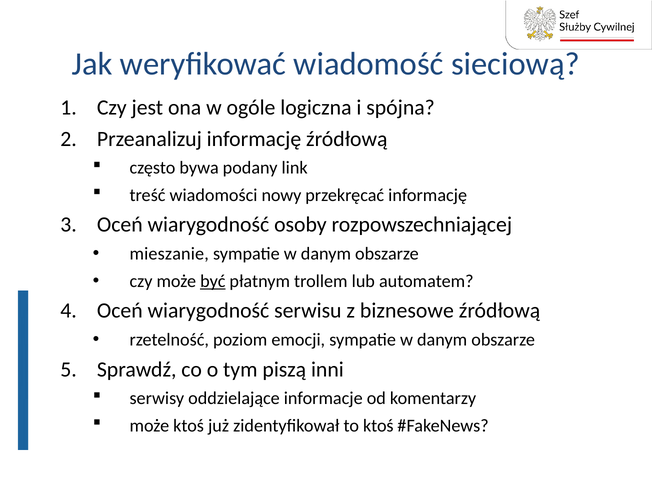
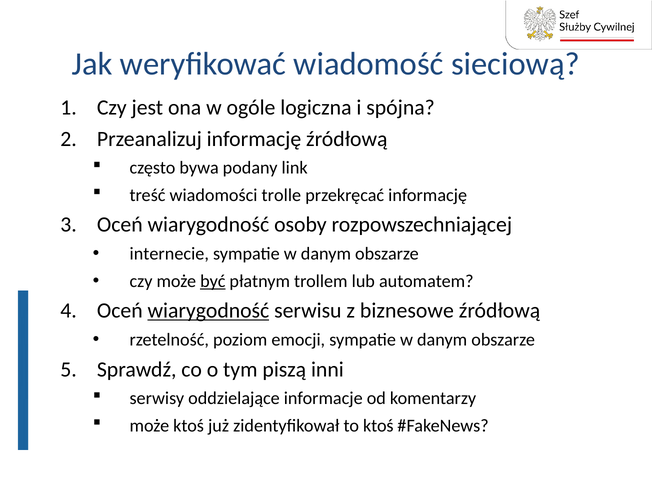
nowy: nowy -> trolle (281, 195)
mieszanie: mieszanie -> internecie (169, 254)
wiarygodność underline: none -> present (208, 311)
